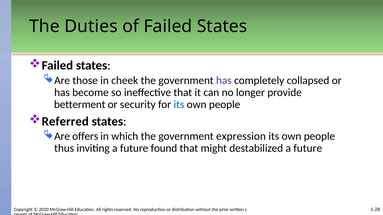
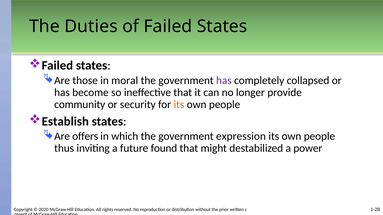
cheek: cheek -> moral (125, 81)
betterment: betterment -> community (80, 105)
its colour: blue -> orange (179, 105)
Referred: Referred -> Establish (65, 122)
destabilized a future: future -> power (308, 149)
